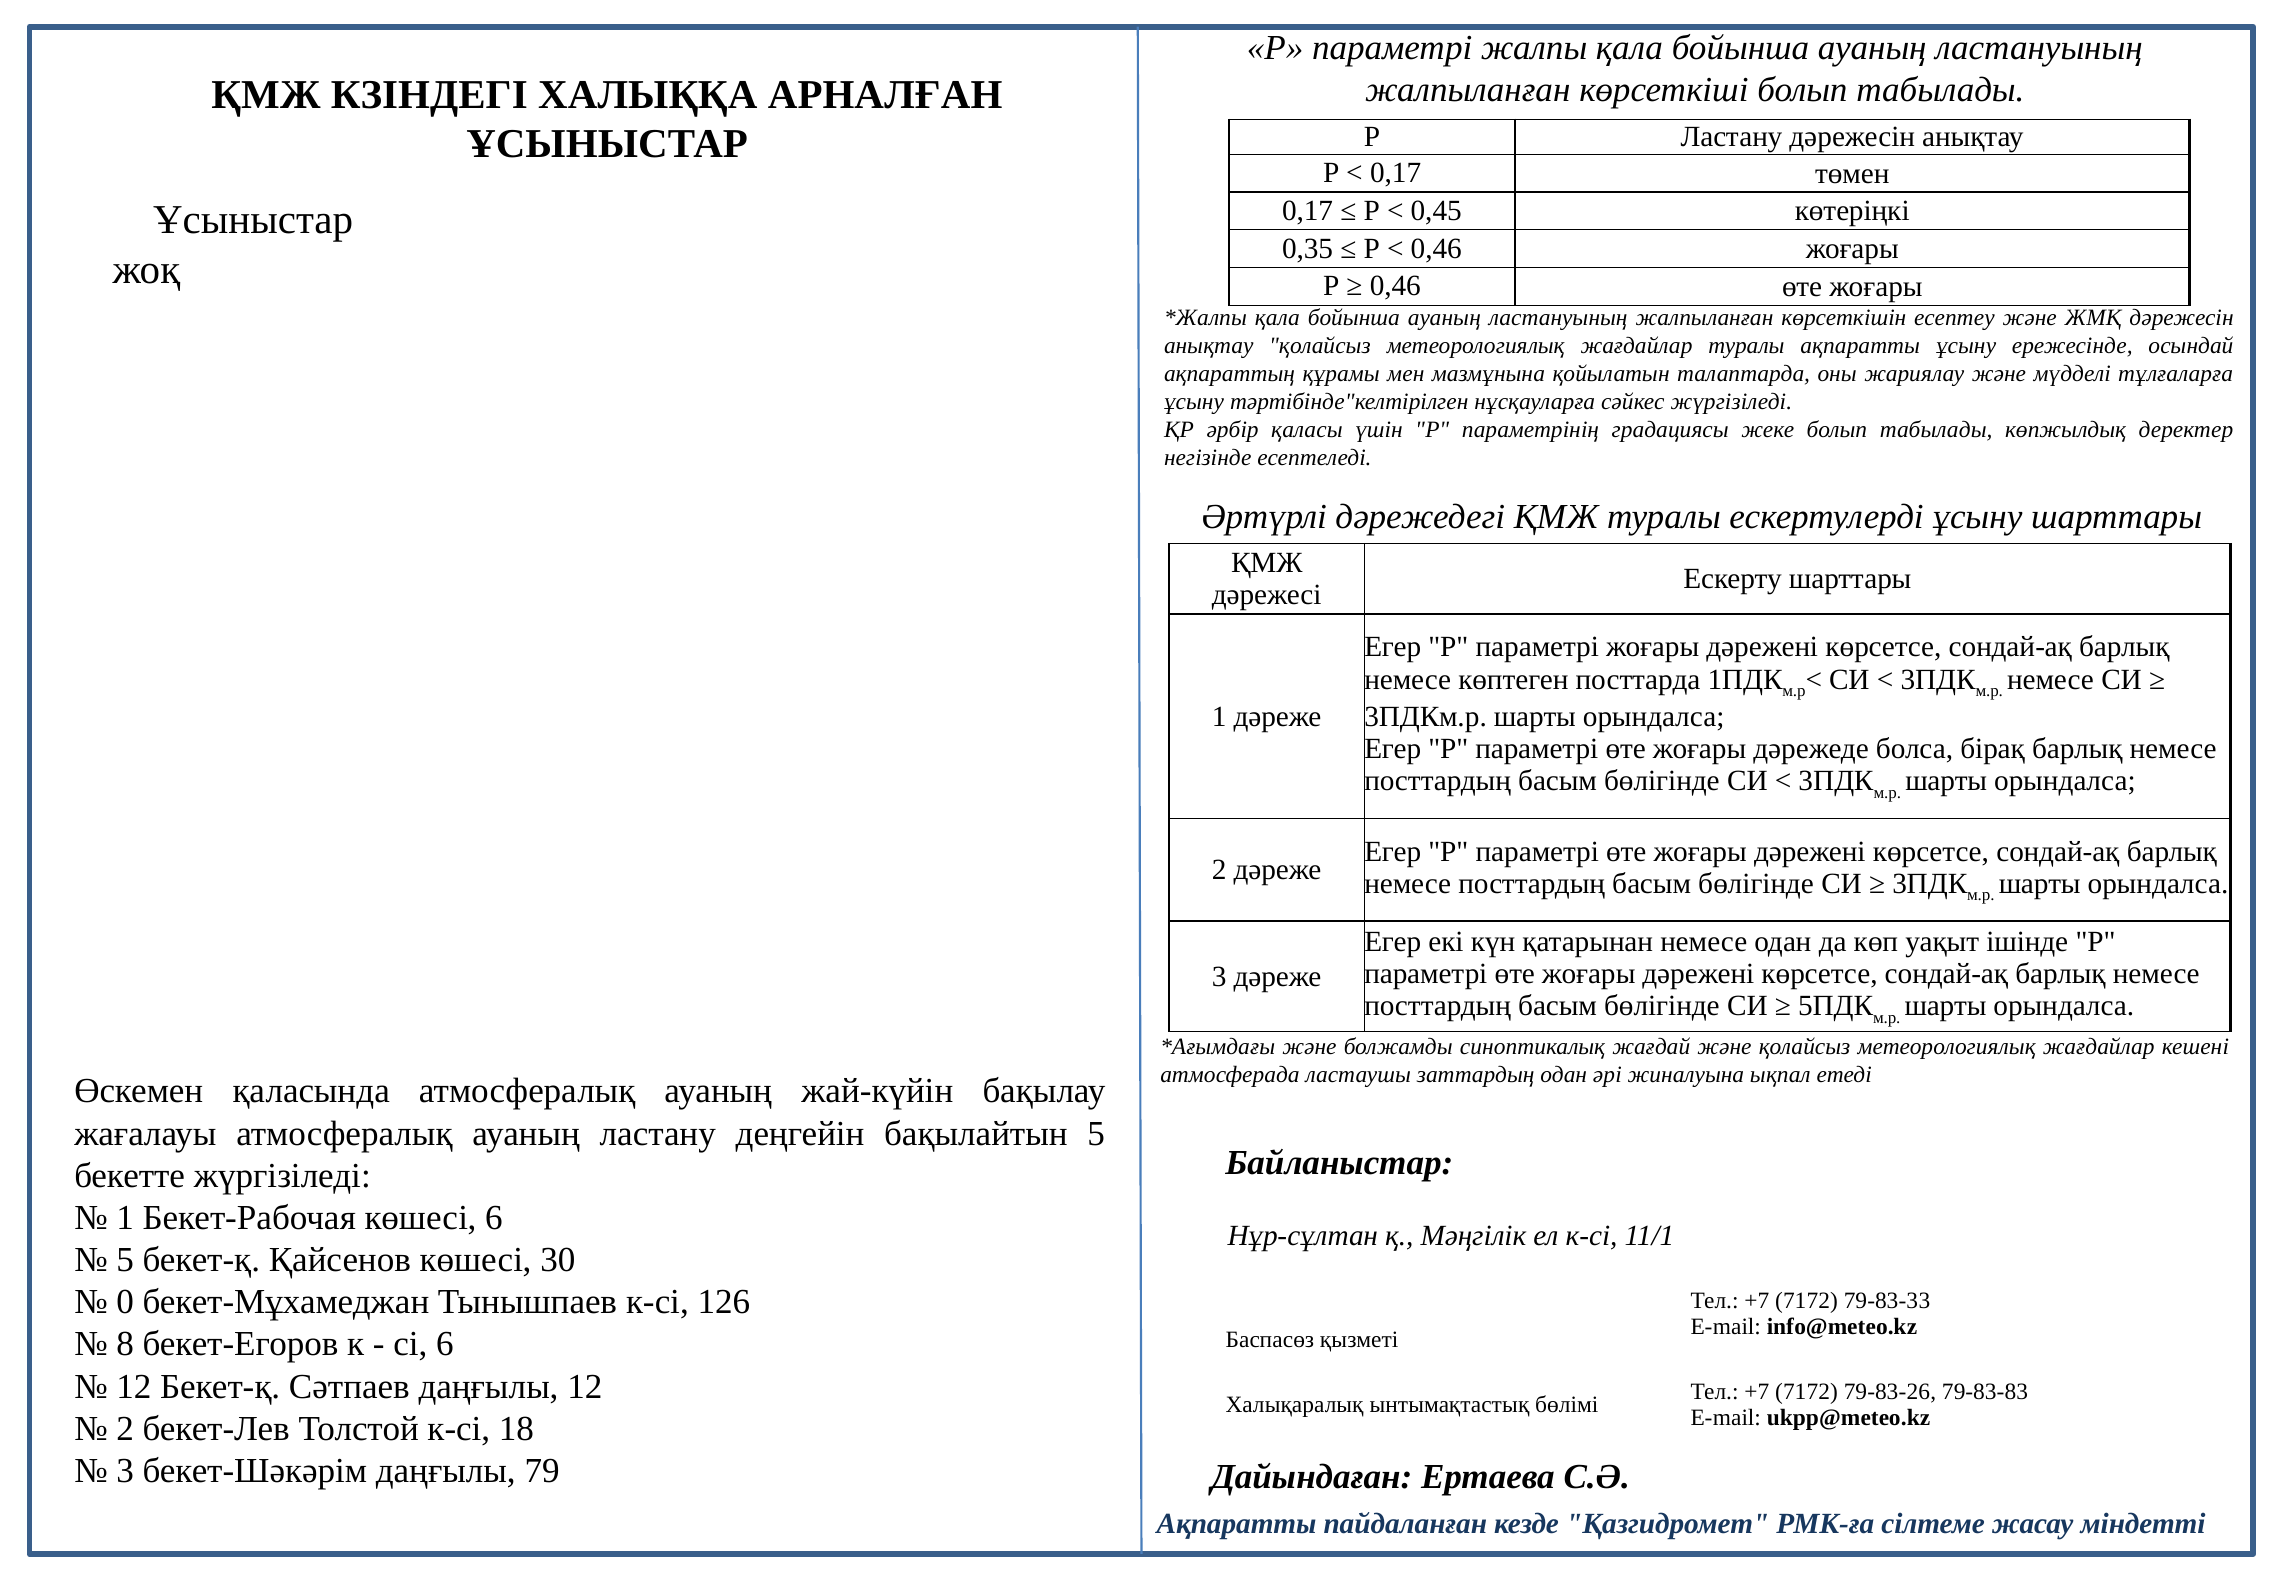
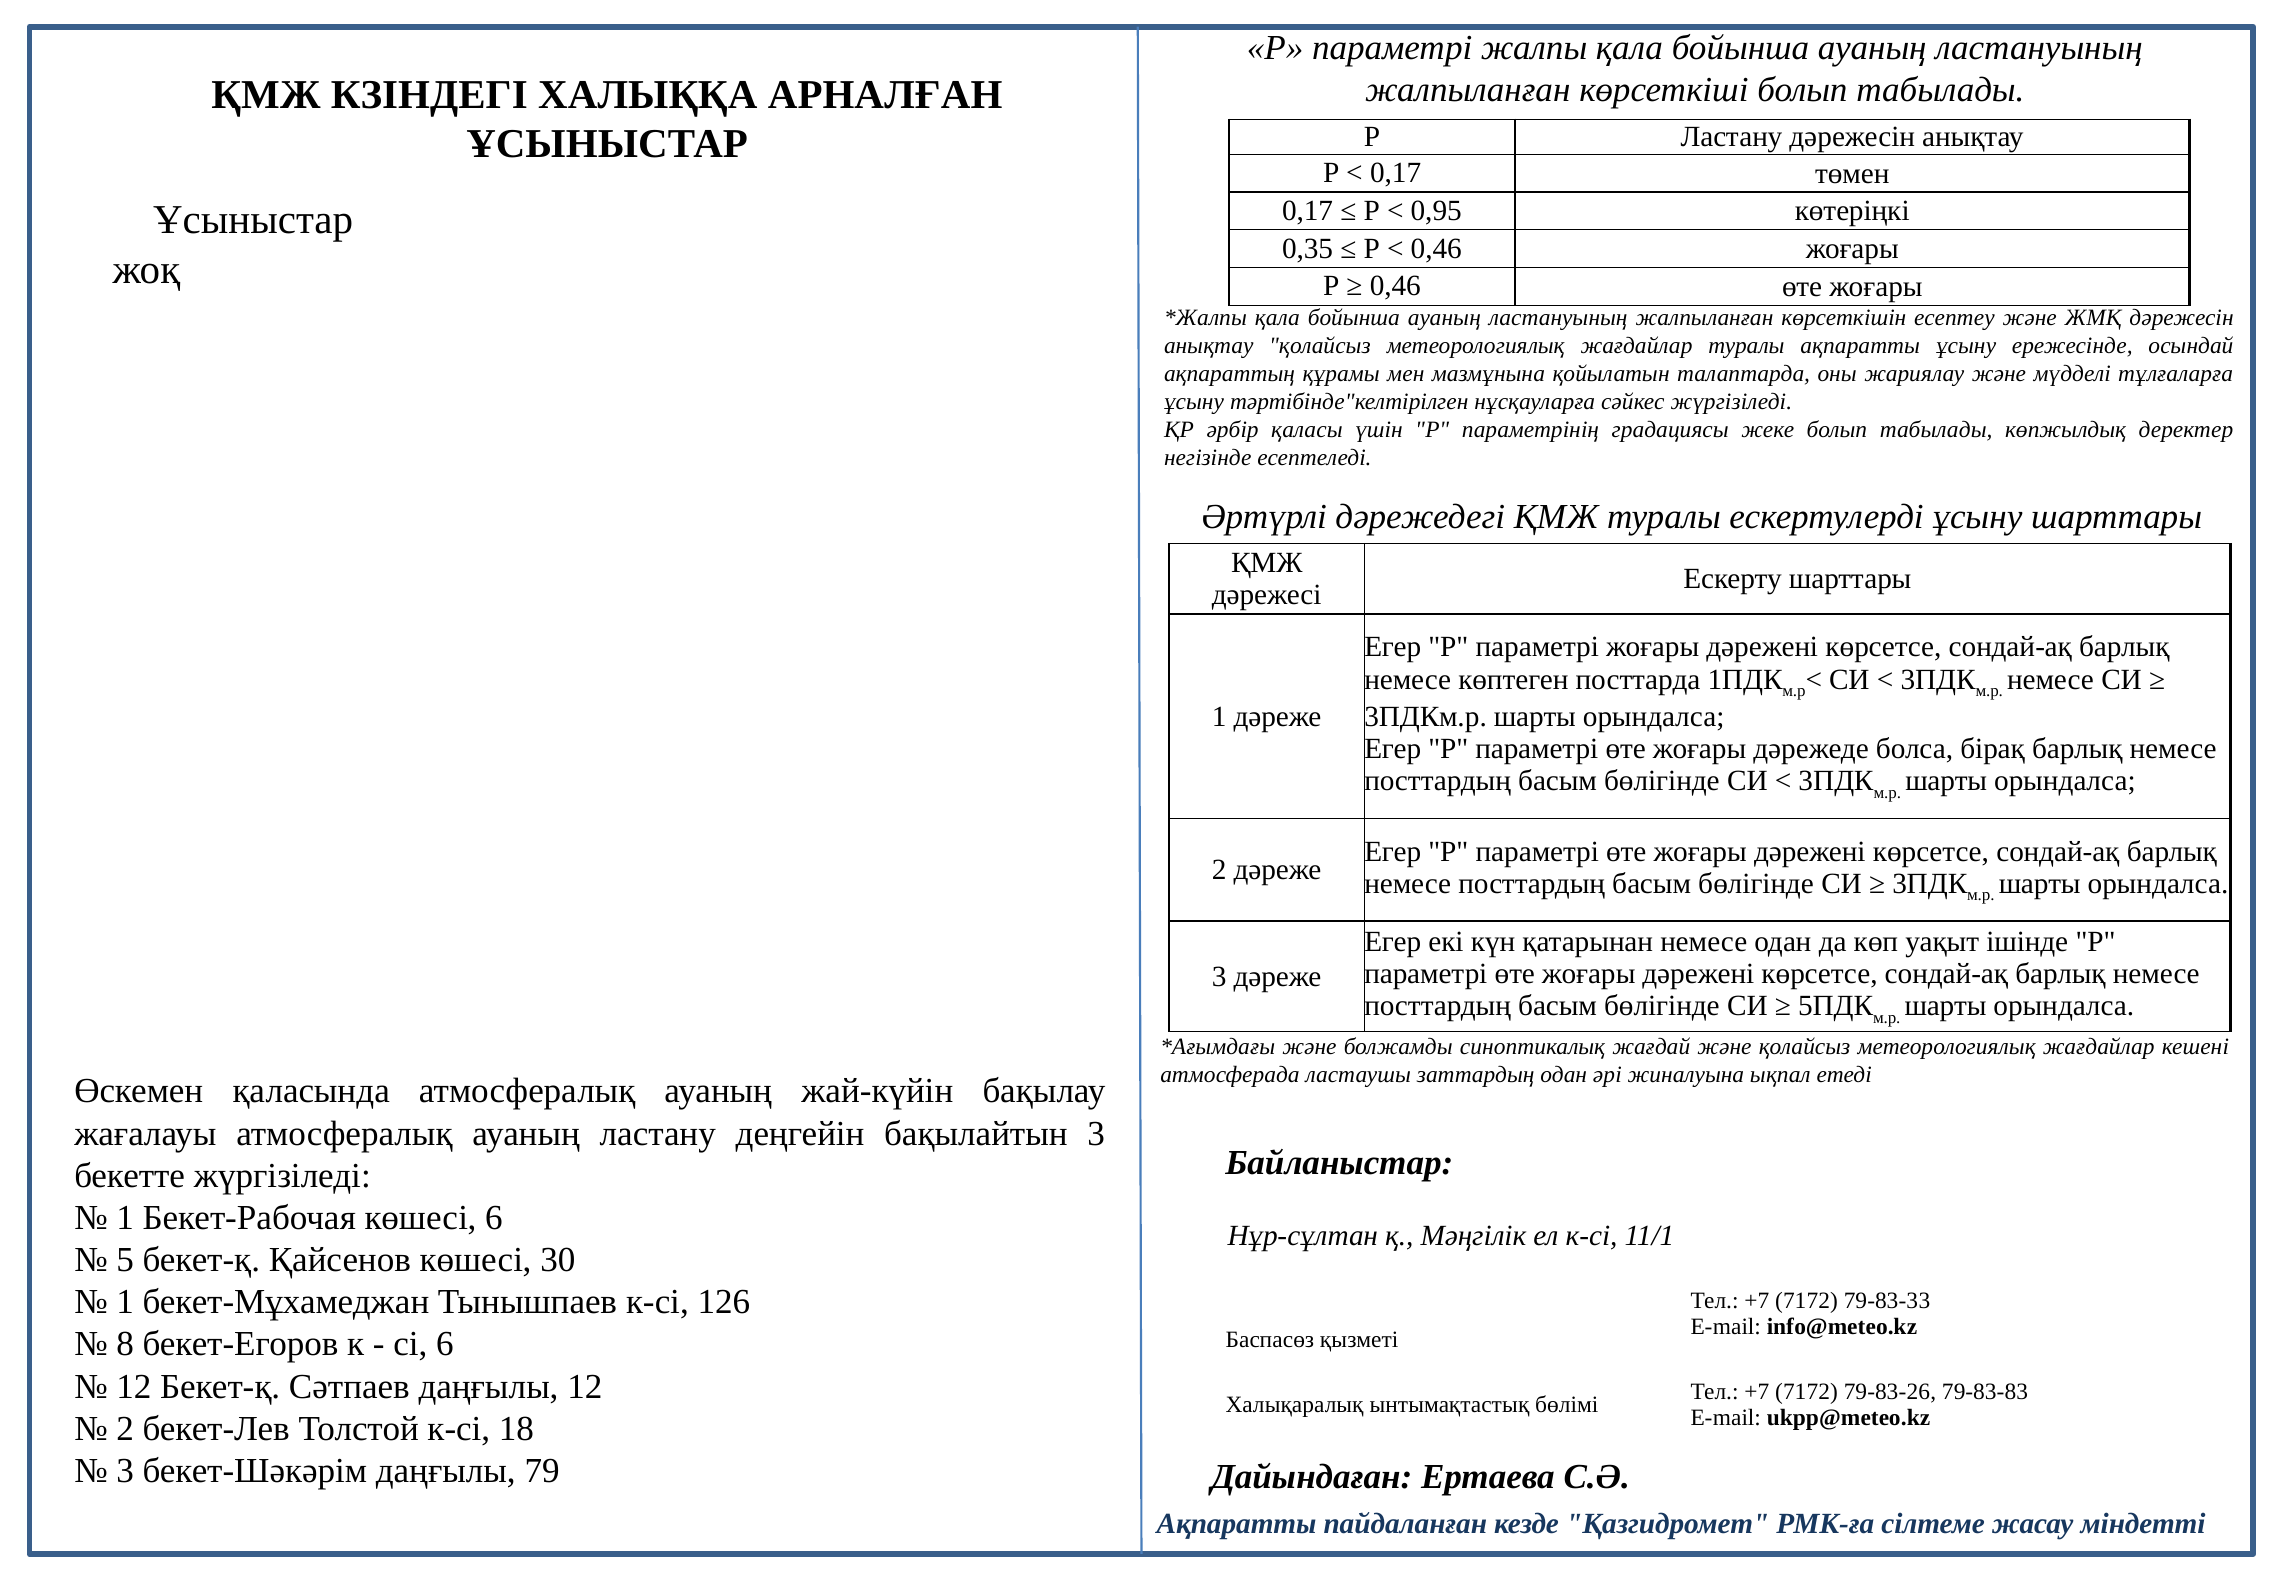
0,45: 0,45 -> 0,95 (1436, 211)
бақылайтын 5: 5 -> 3 (1096, 1133)
0: 0 -> 1 (125, 1302)
